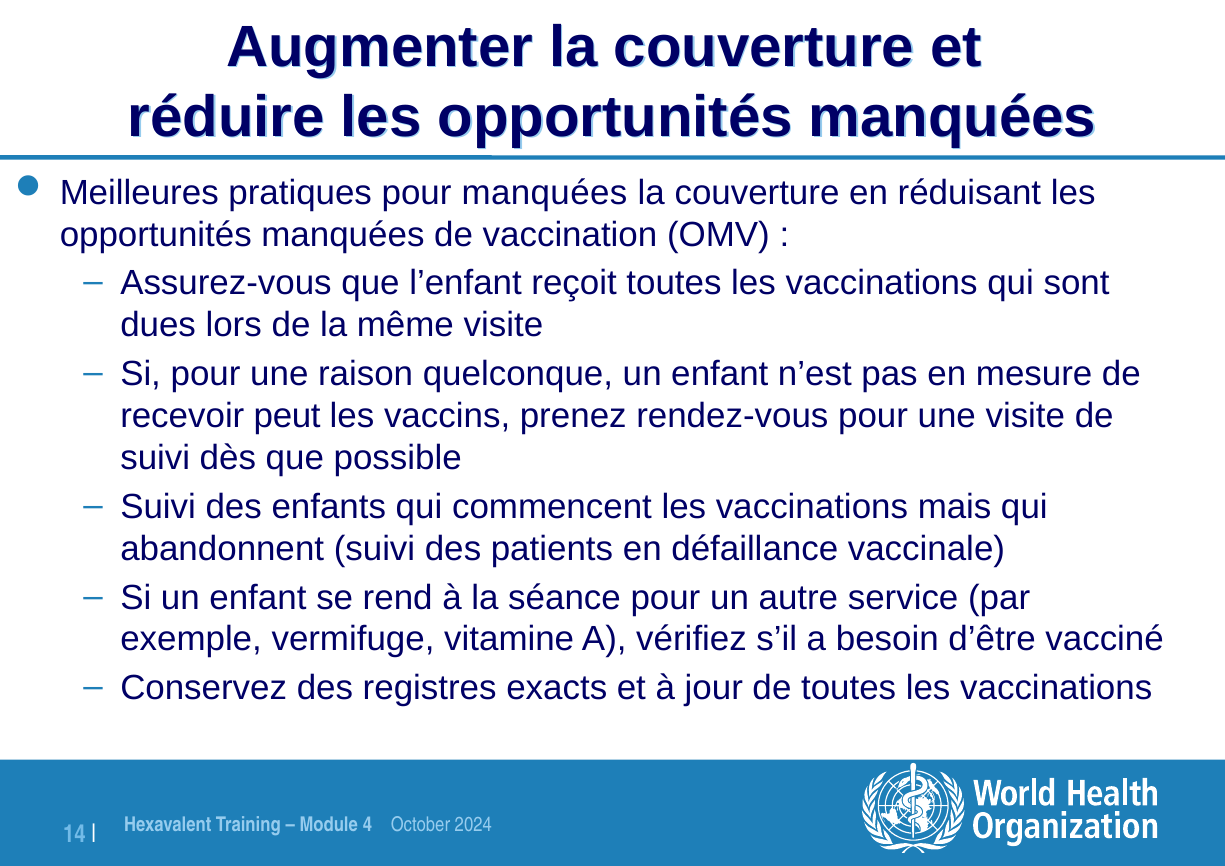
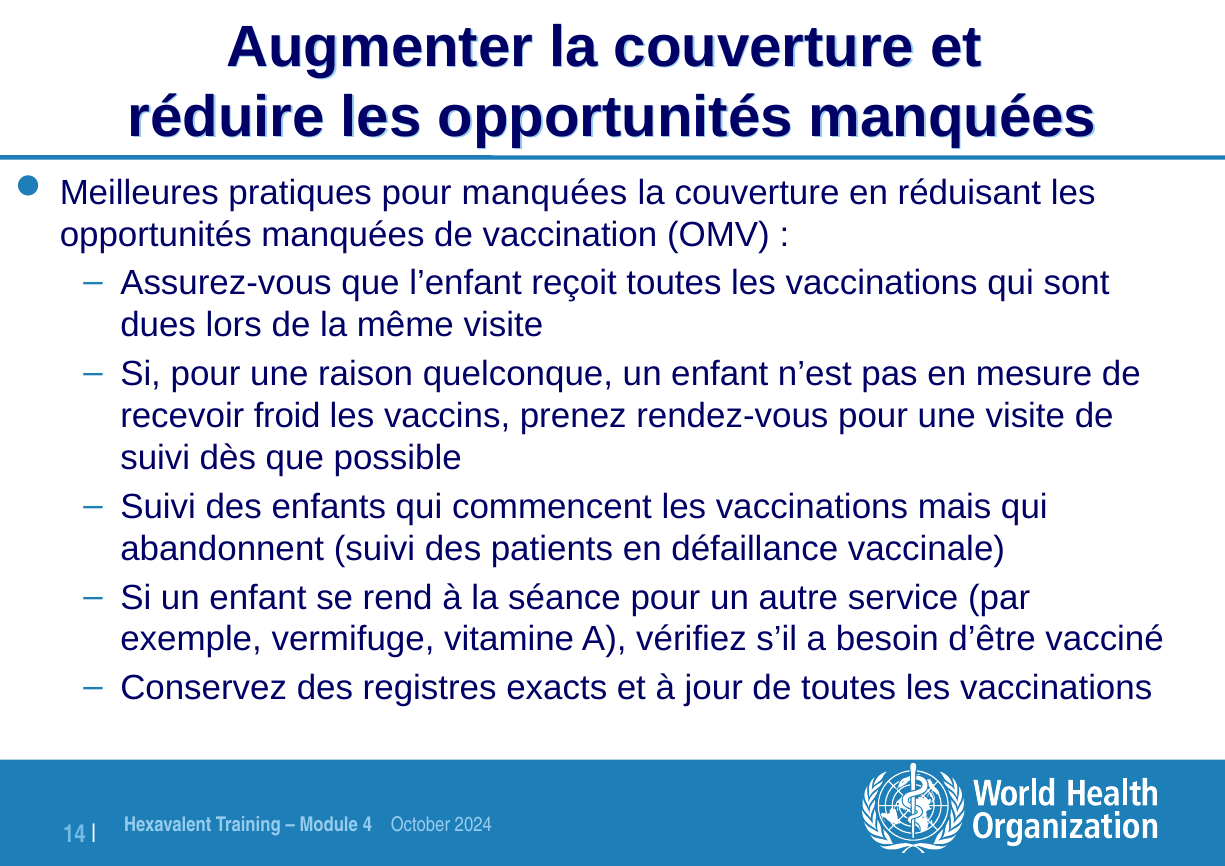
peut: peut -> froid (287, 416)
